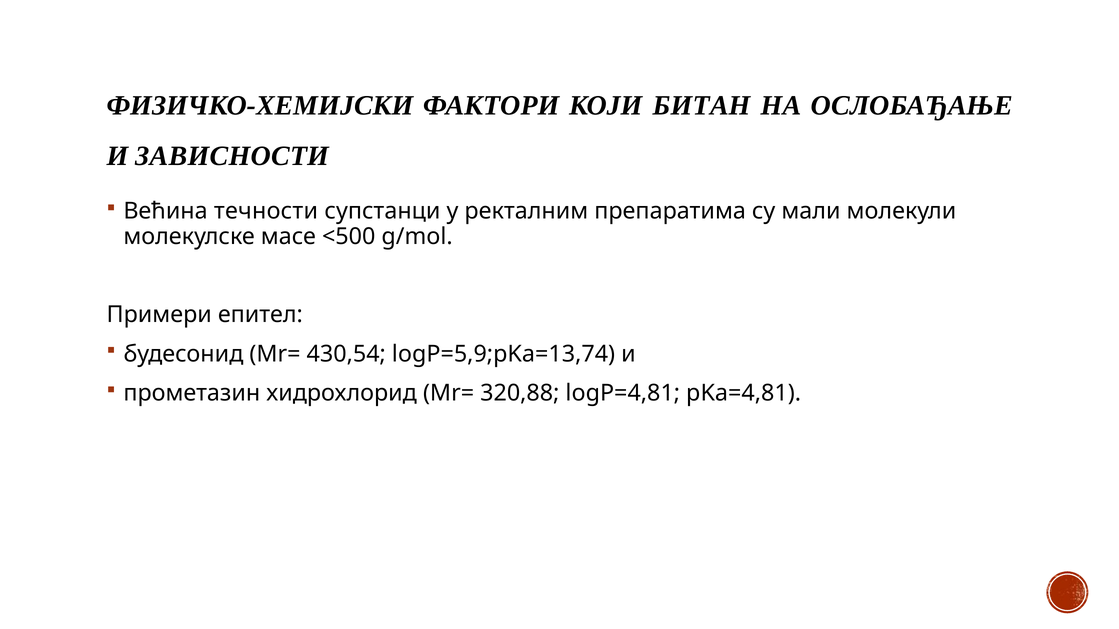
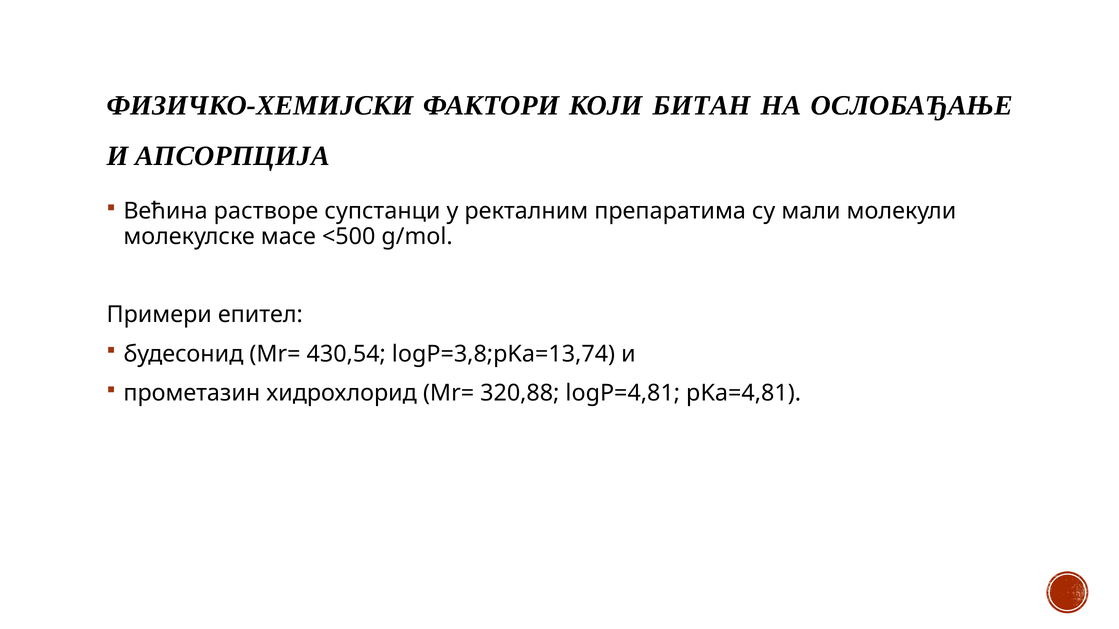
ЗАВИСНОСТИ: ЗАВИСНОСТИ -> АПСОРПЦИЈА (232, 156)
течности: течности -> растворе (266, 211)
logP=5,9;pKa=13,74: logP=5,9;pKa=13,74 -> logP=3,8;pKa=13,74 (503, 354)
